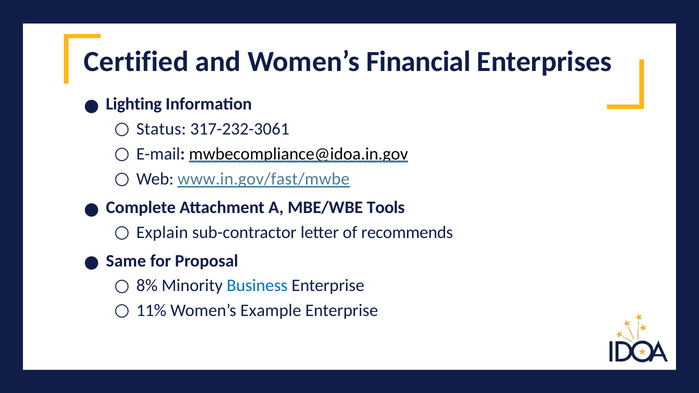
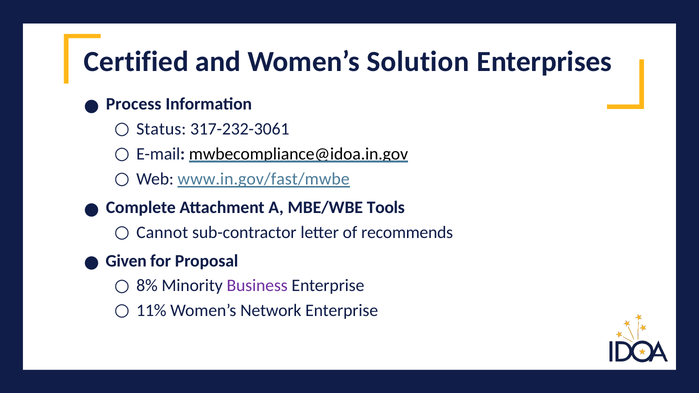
Financial: Financial -> Solution (418, 62)
Lighting: Lighting -> Process (134, 104)
Explain: Explain -> Cannot (162, 232)
Same: Same -> Given (126, 261)
Business colour: blue -> purple (257, 286)
Example: Example -> Network (271, 311)
